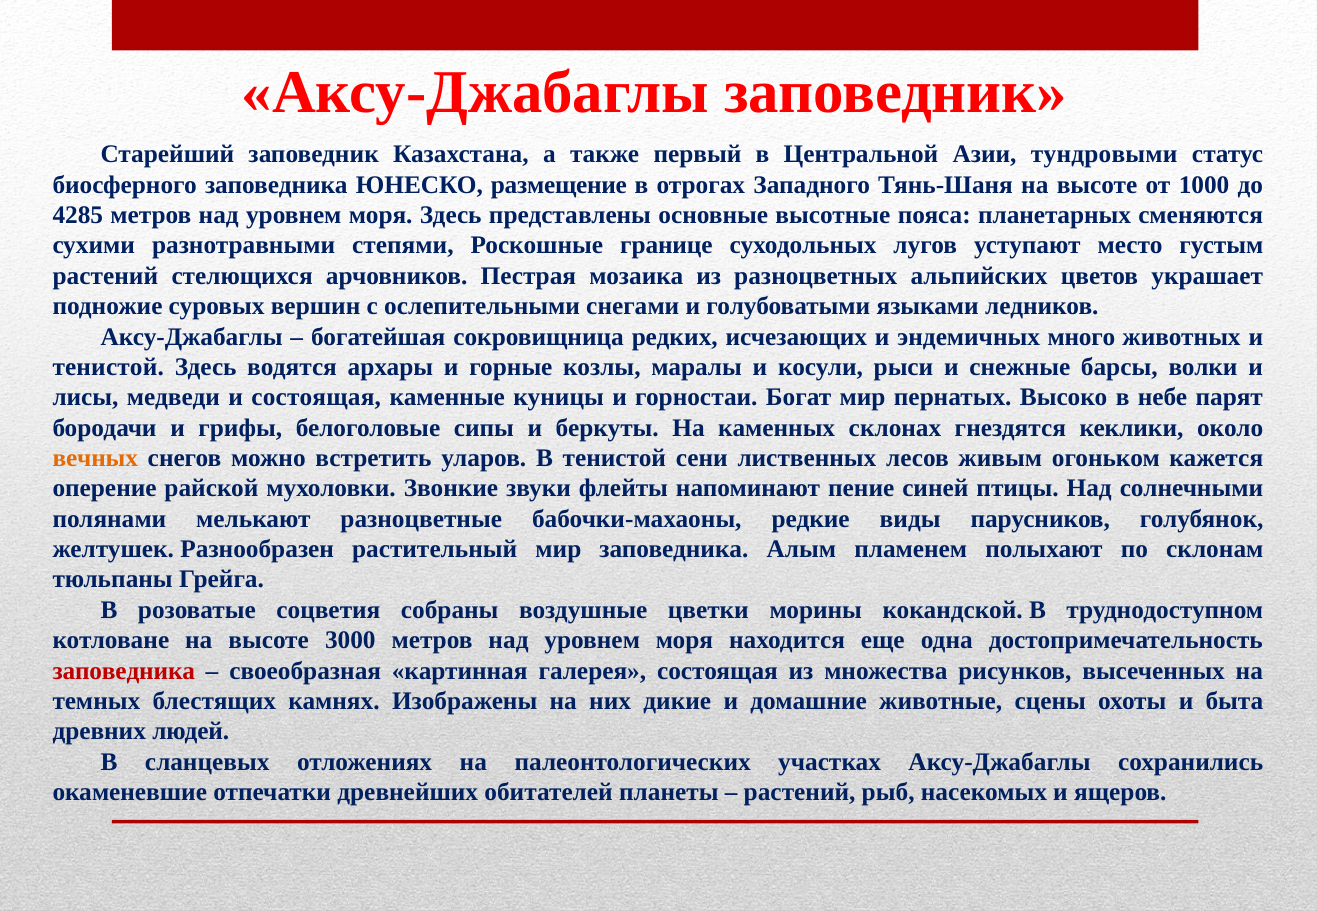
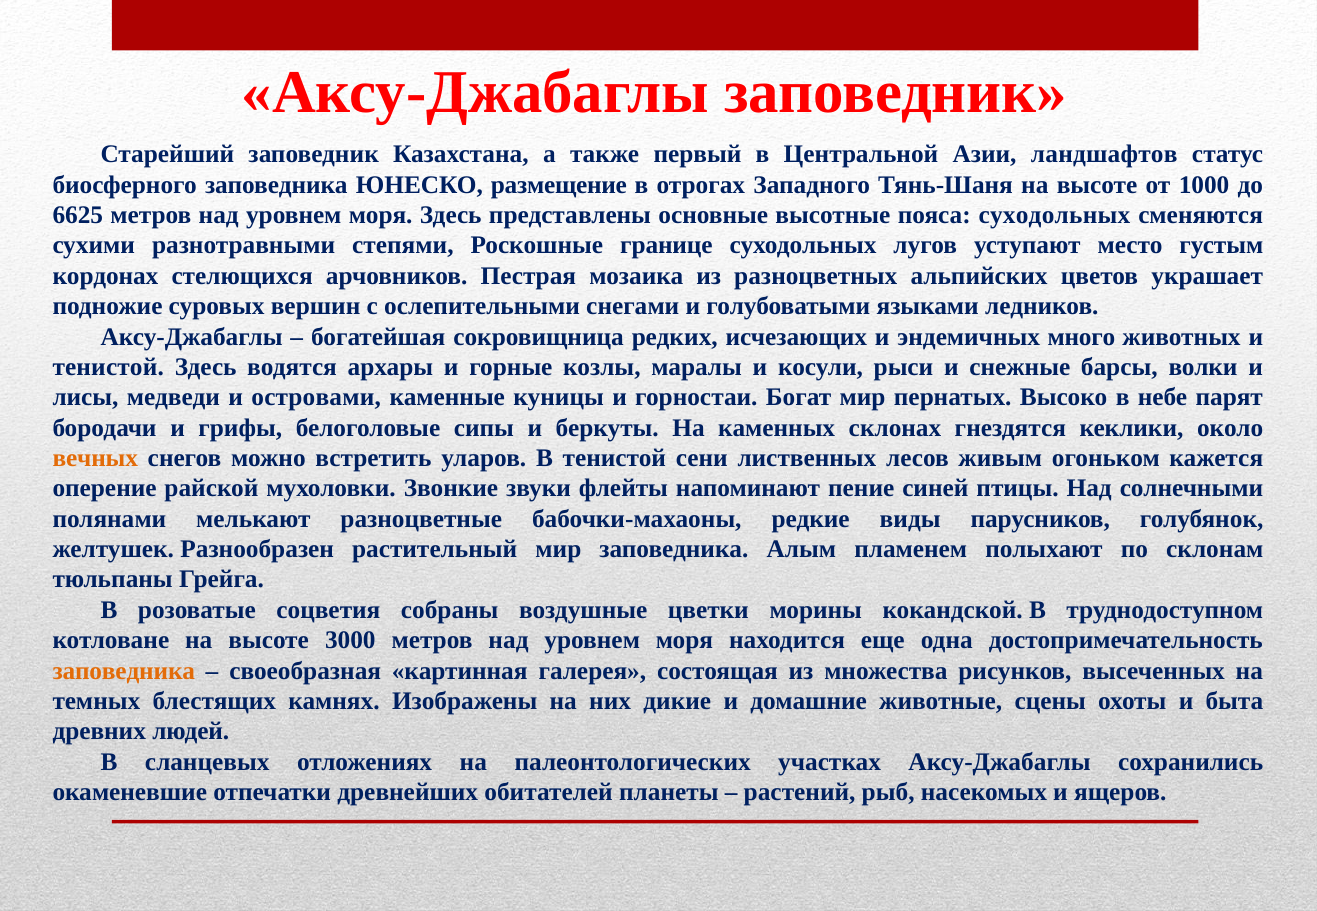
тундровыми: тундровыми -> ландшафтов (1104, 155)
4285: 4285 -> 6625 (78, 215)
пояса планетарных: планетарных -> суходольных (1054, 215)
растений: растений -> кордонах (105, 276)
и состоящая: состоящая -> островами (316, 398)
заповедника colour: red -> orange (124, 671)
